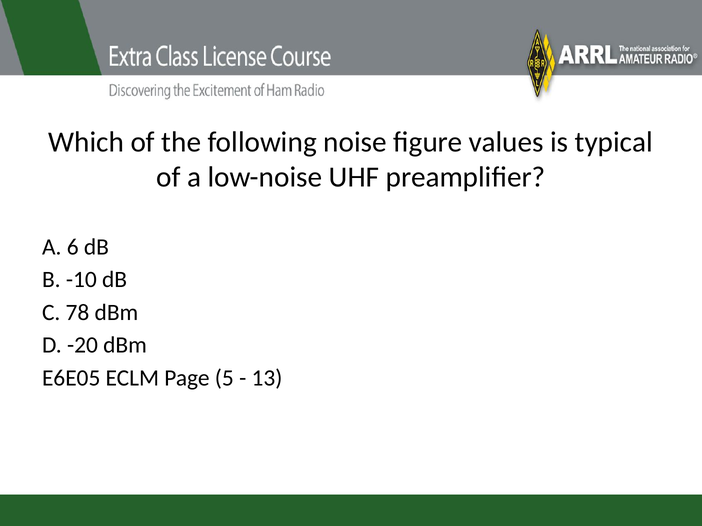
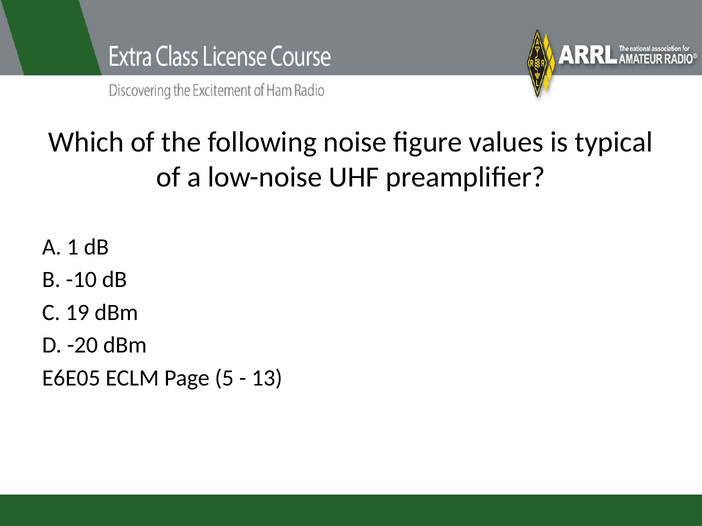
6: 6 -> 1 (73, 247)
78: 78 -> 19 (77, 313)
